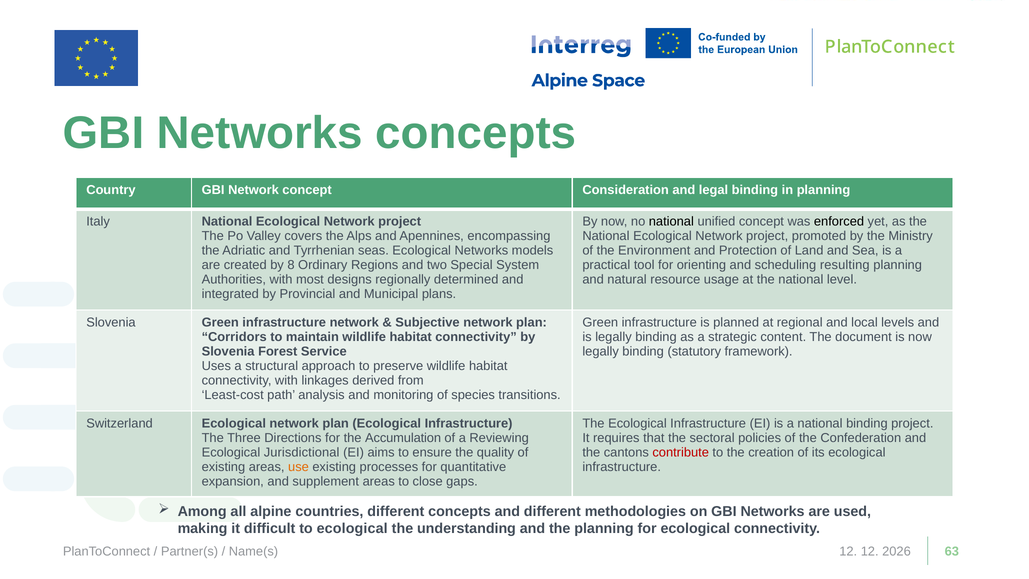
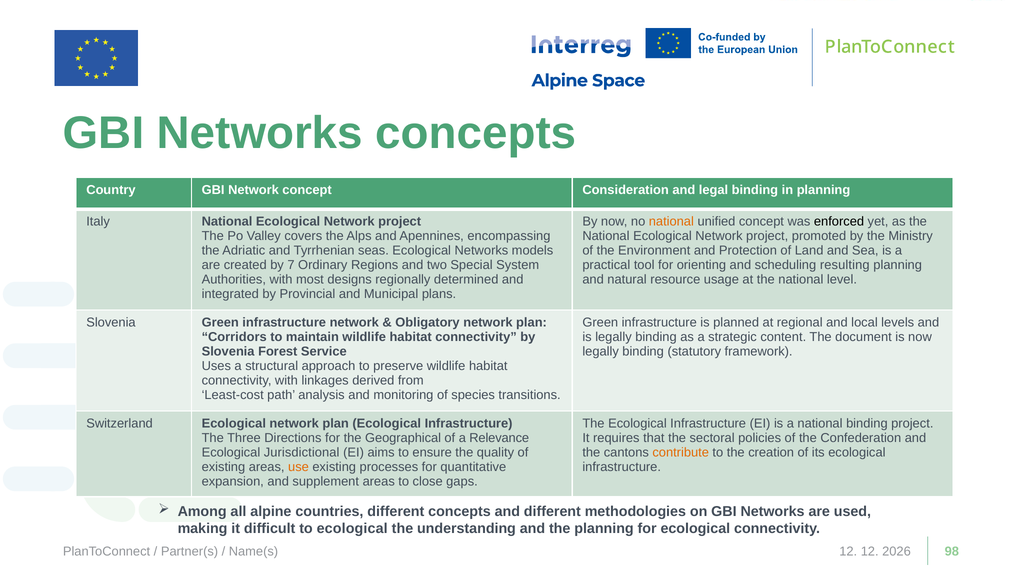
national colour: black -> orange (671, 222)
8: 8 -> 7 (291, 265)
Subjective: Subjective -> Obligatory (427, 323)
Accumulation: Accumulation -> Geographical (403, 438)
Reviewing: Reviewing -> Relevance (499, 438)
contribute colour: red -> orange (681, 452)
63: 63 -> 98 (952, 552)
